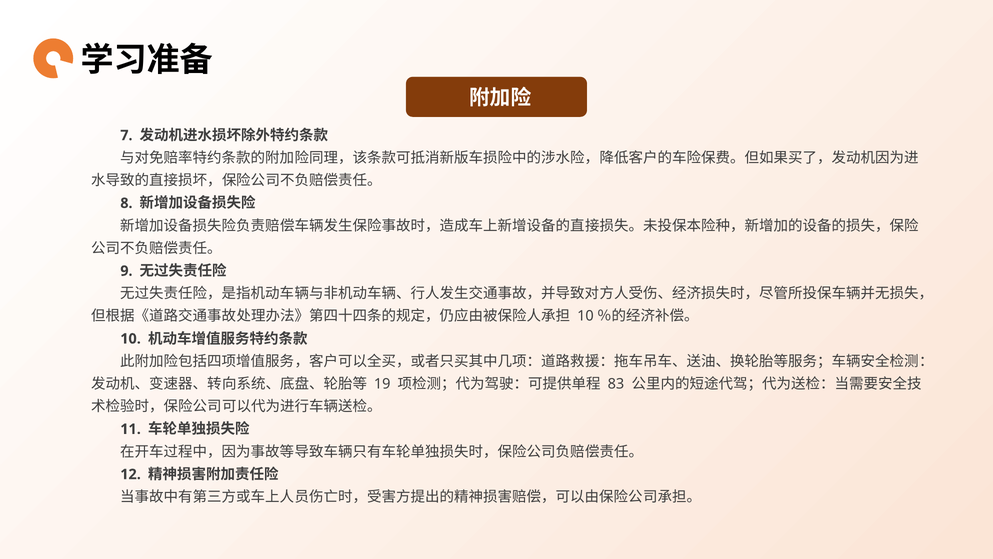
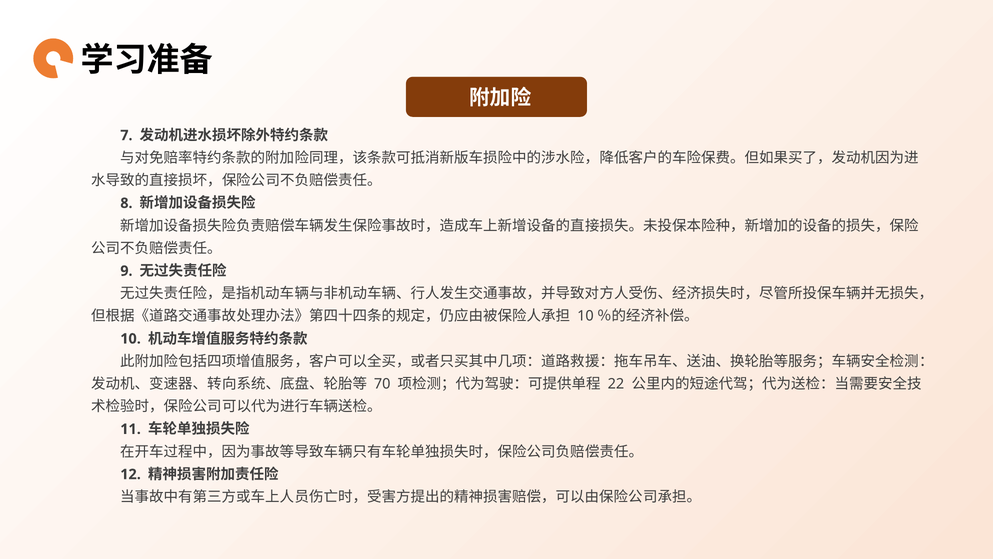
19: 19 -> 70 (382, 384)
83: 83 -> 22 (616, 384)
